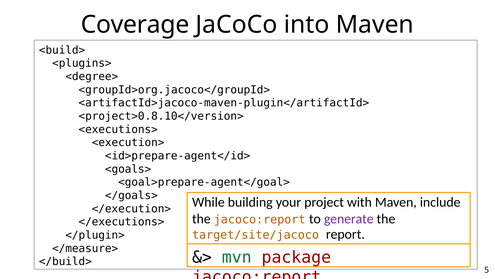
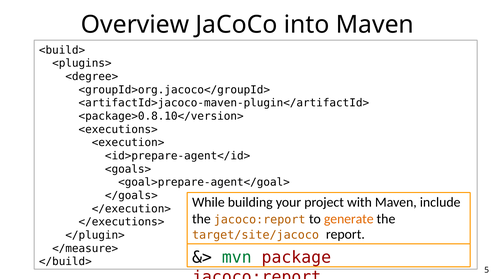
Coverage: Coverage -> Overview (135, 25)
<project>0.8.10</version>: <project>0.8.10</version> -> <package>0.8.10</version> (161, 116)
generate colour: purple -> orange (349, 218)
